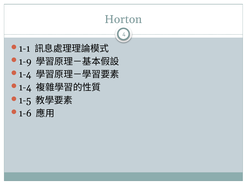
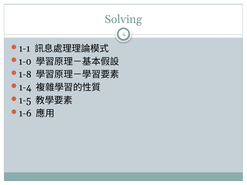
Horton: Horton -> Solving (123, 19)
1-9: 1-9 -> 1-0 (25, 62)
1-4: 1-4 -> 1-8 (25, 75)
